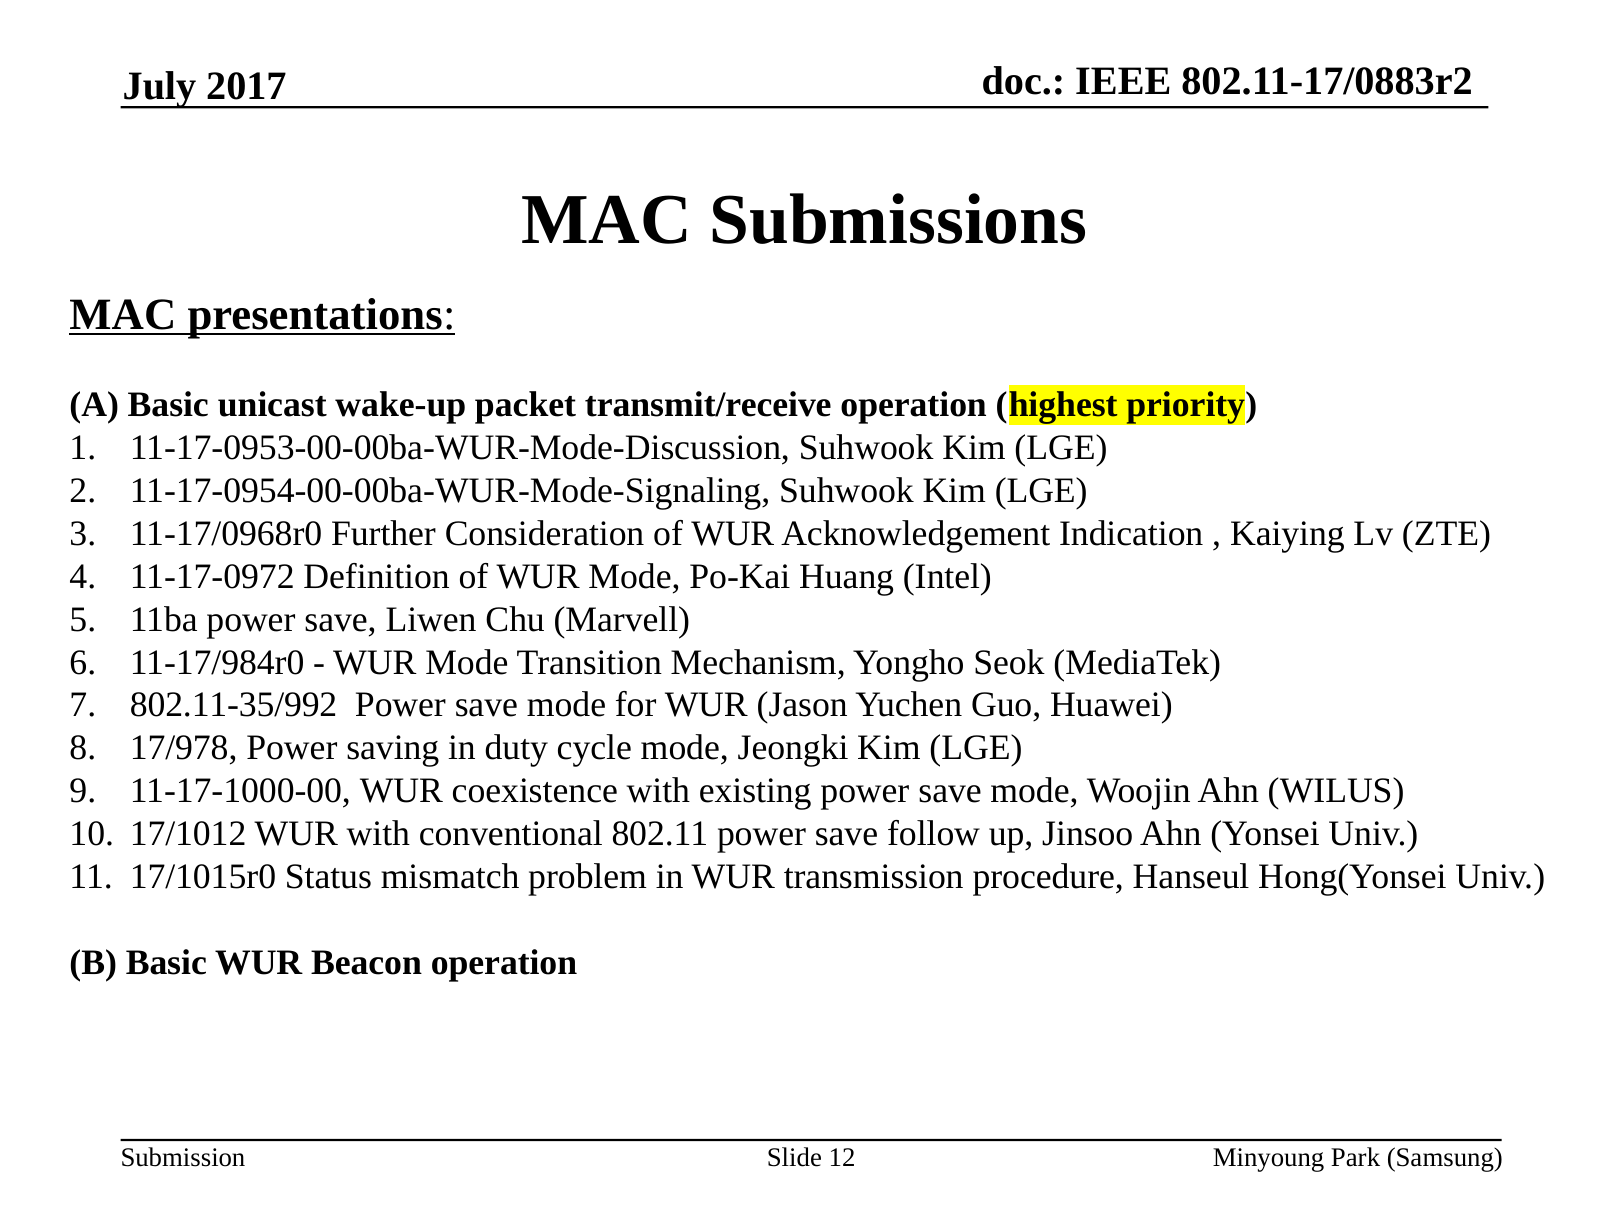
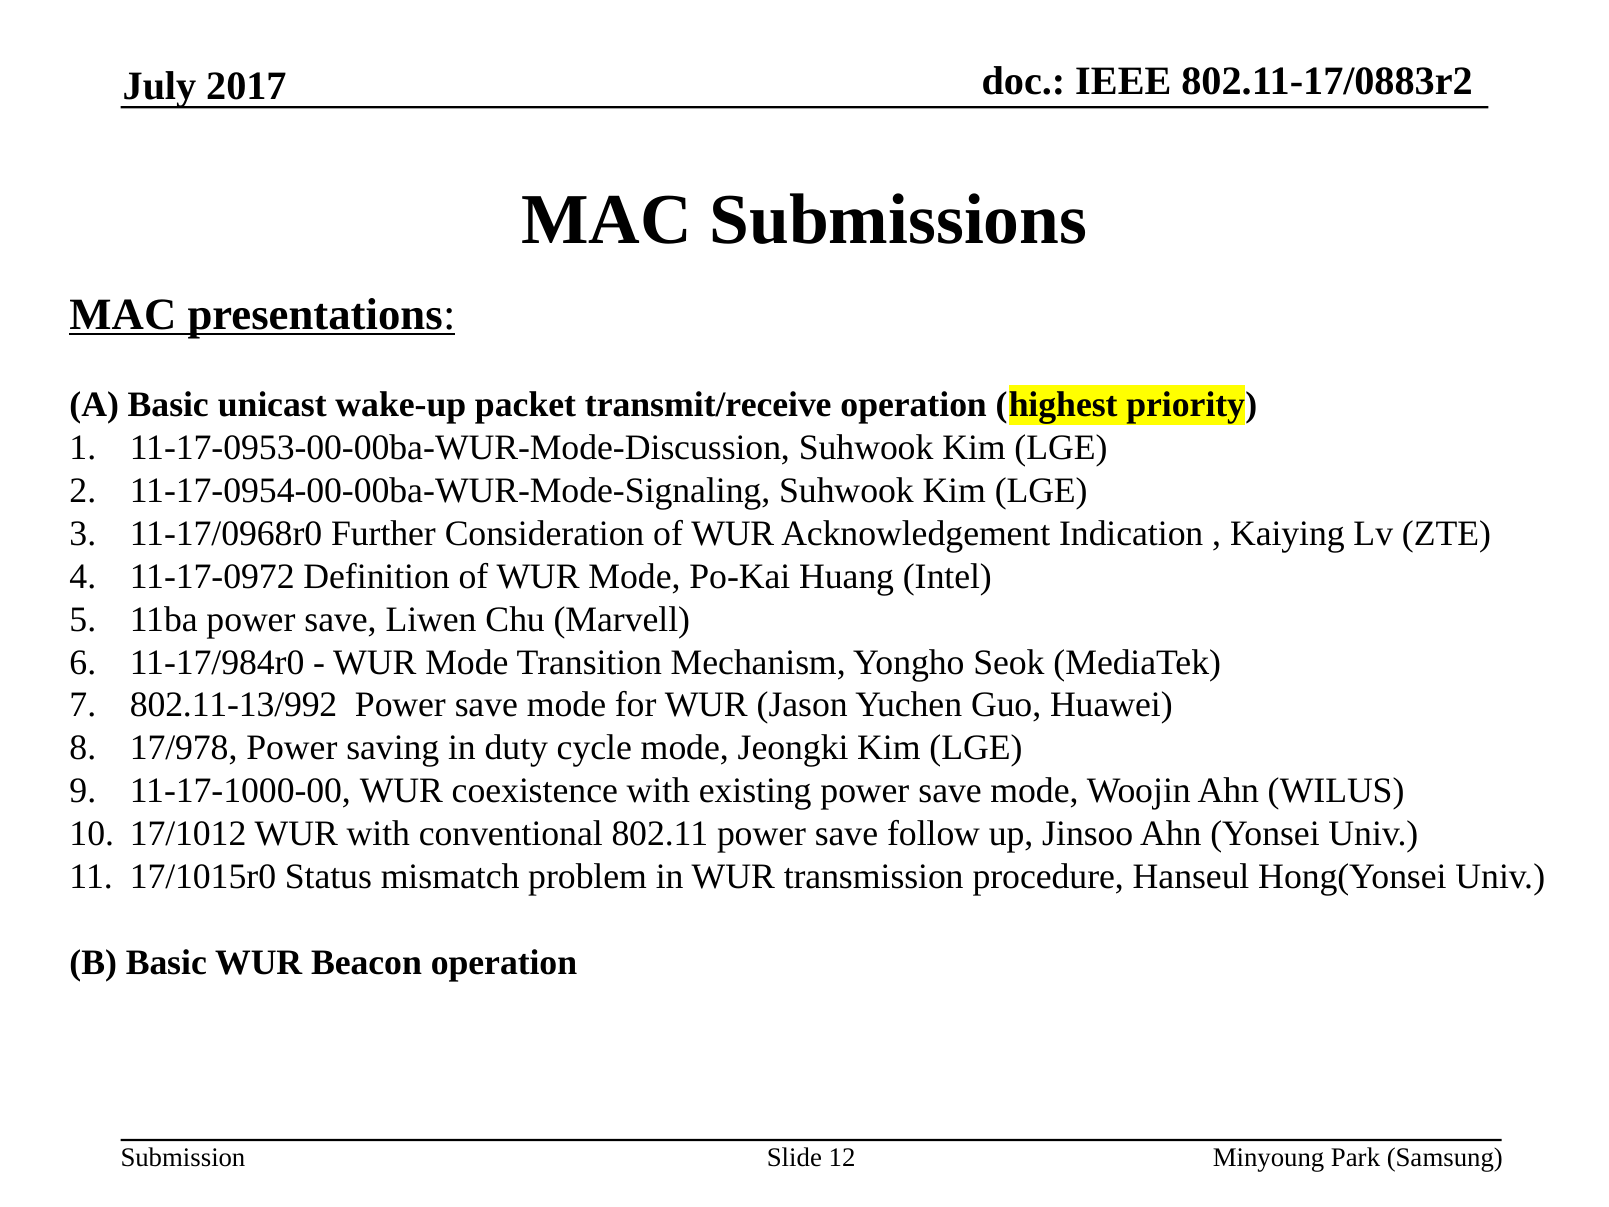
802.11-35/992: 802.11-35/992 -> 802.11-13/992 (234, 705)
